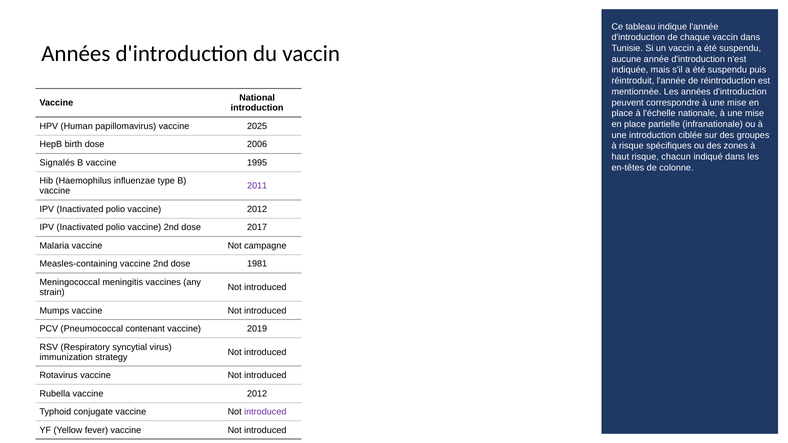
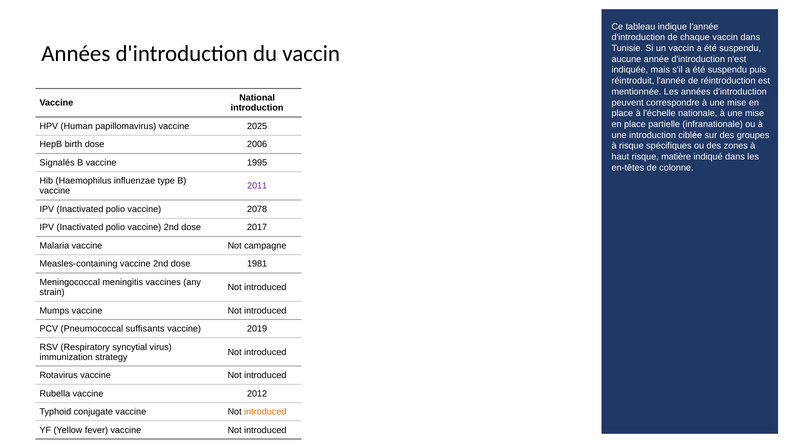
chacun: chacun -> matière (676, 157)
polio vaccine 2012: 2012 -> 2078 (257, 209)
contenant: contenant -> suffisants (145, 329)
introduced colour: purple -> orange (265, 412)
